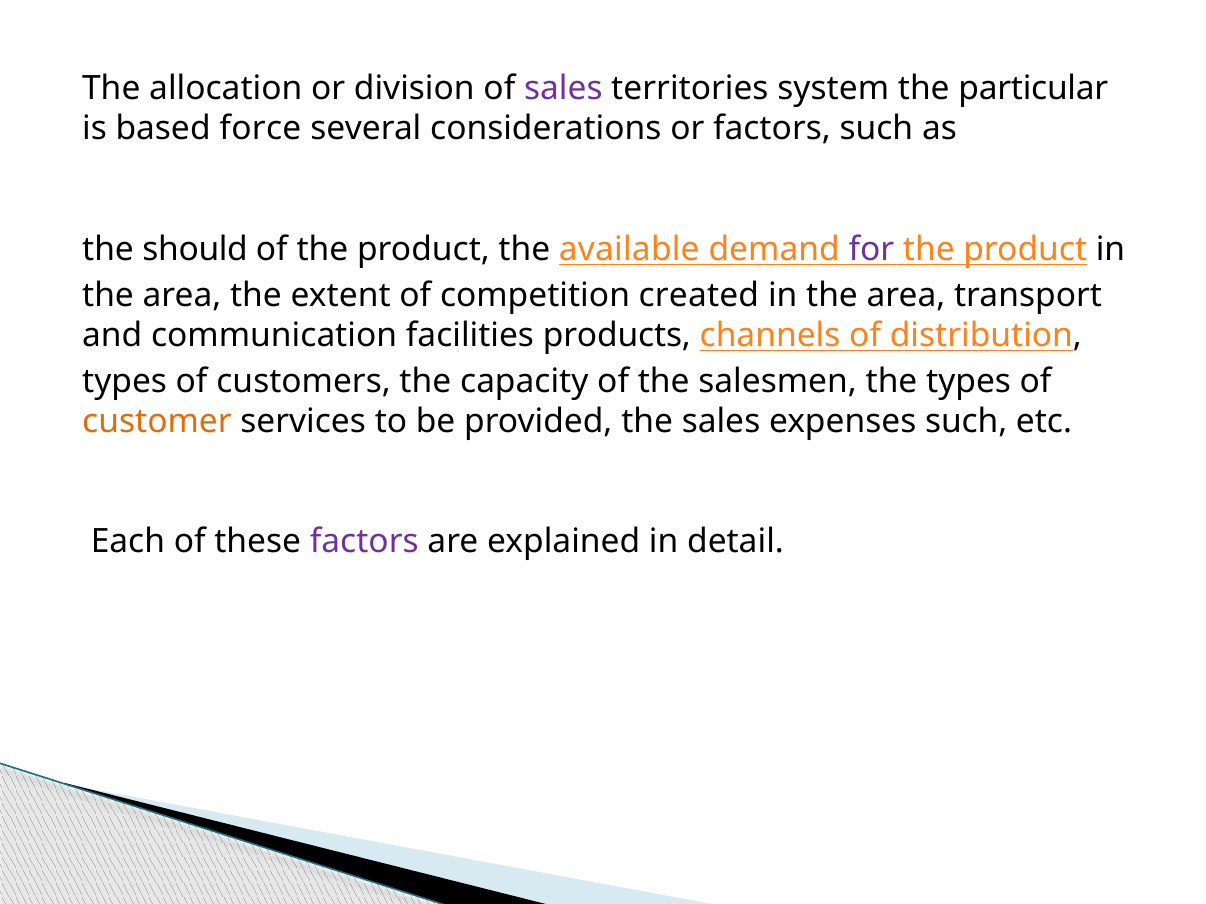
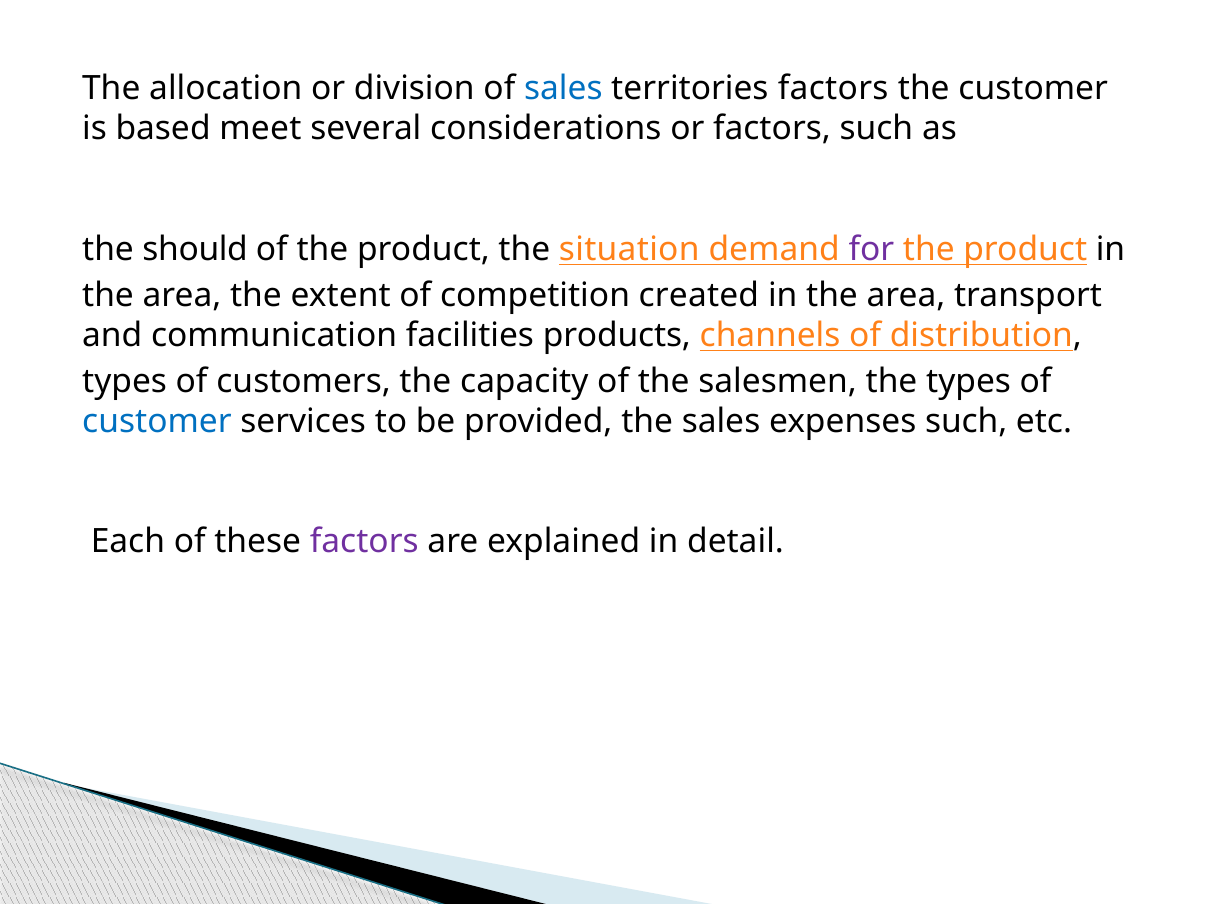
sales colour: purple -> blue (563, 89)
territories system: system -> factors (833, 89)
the particular: particular -> customer (1033, 89)
force: force -> meet (260, 129)
available: available -> situation (629, 250)
customer colour: orange -> blue (157, 422)
